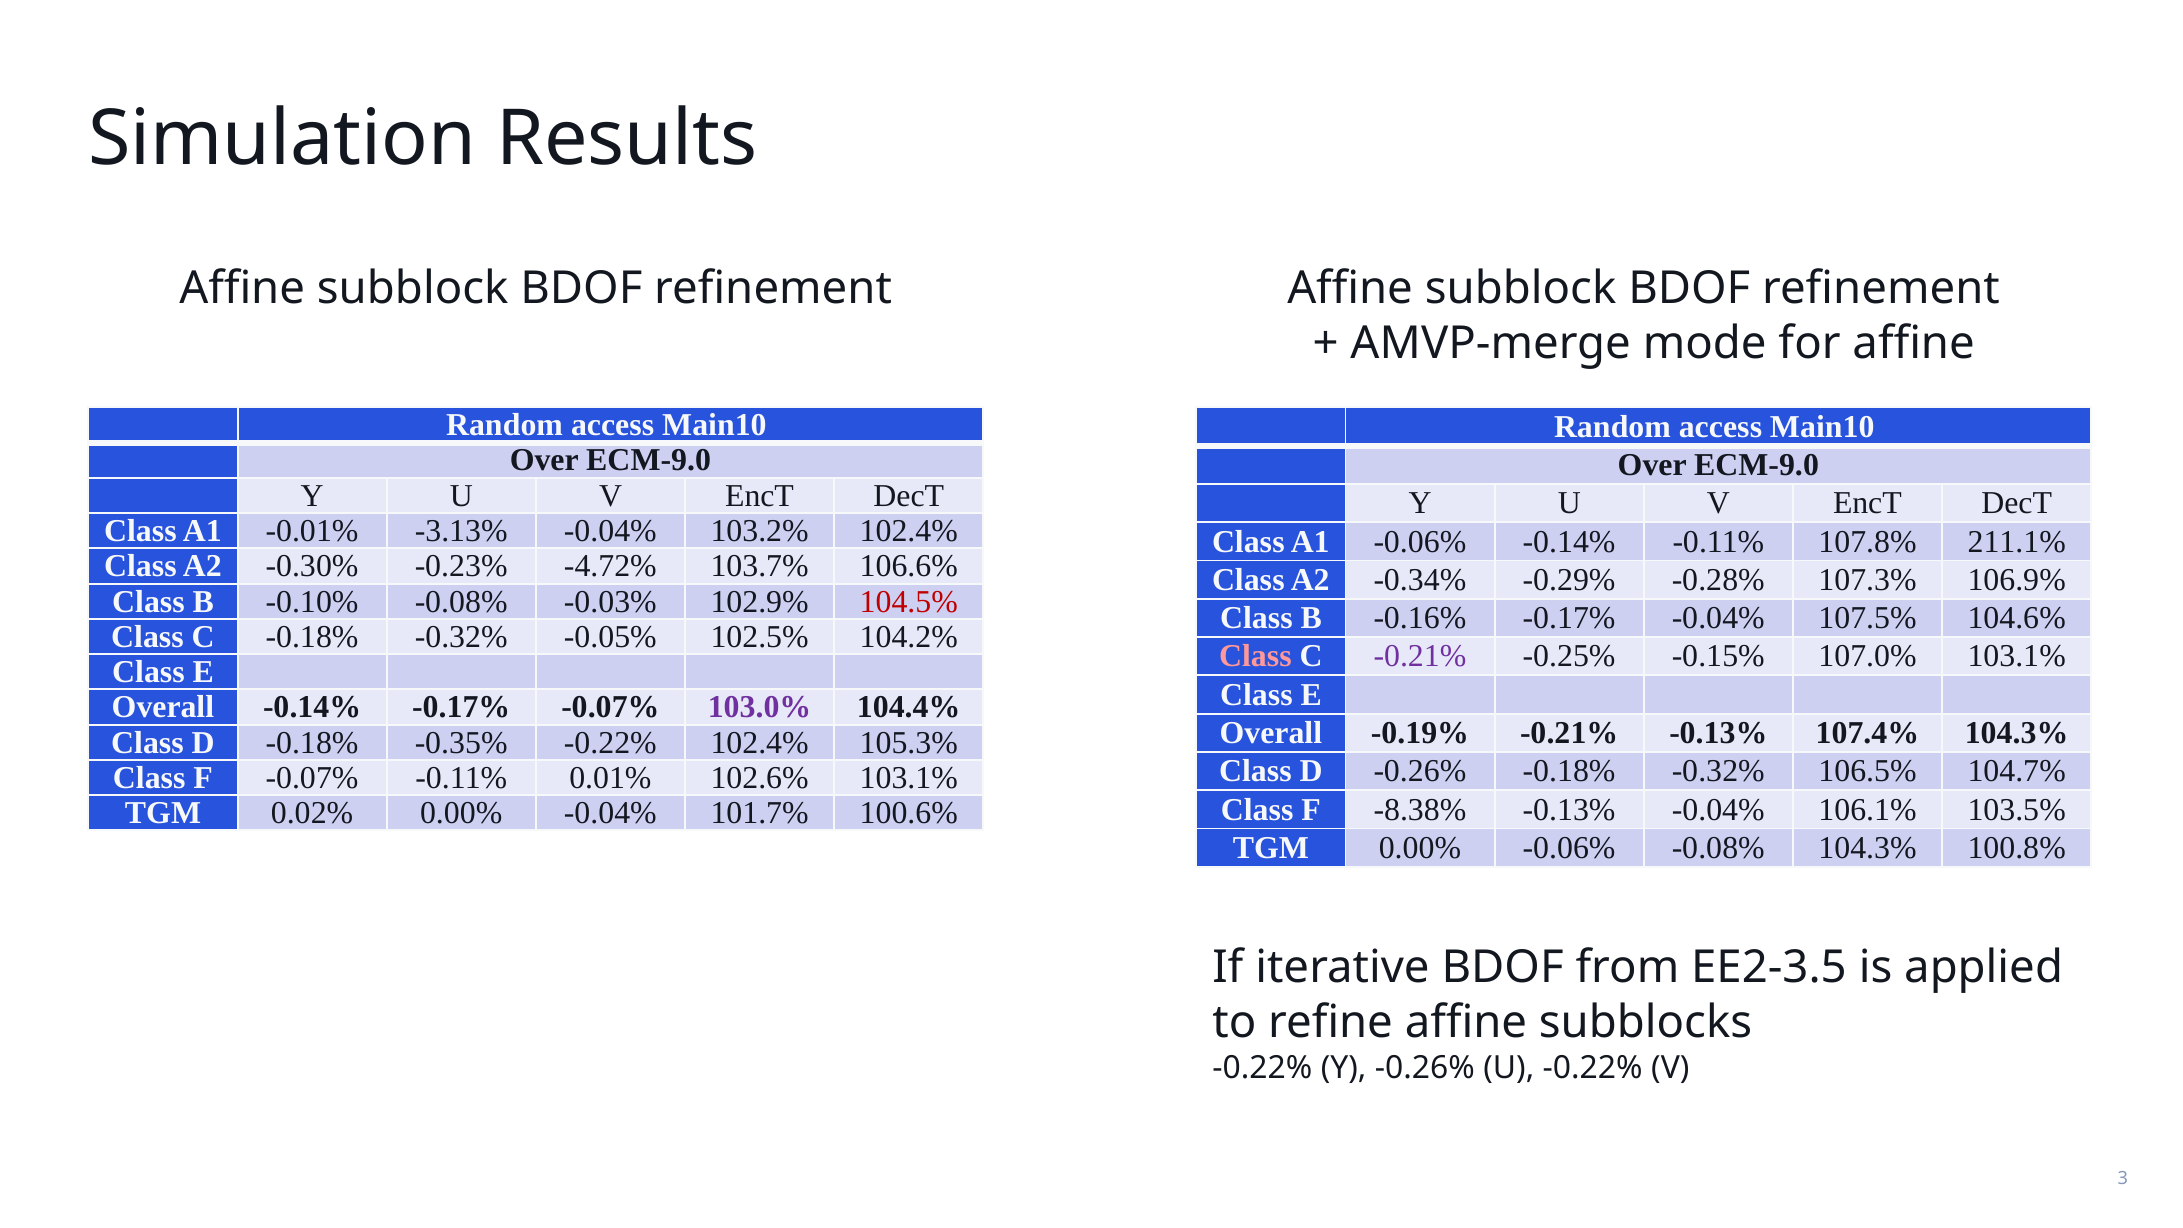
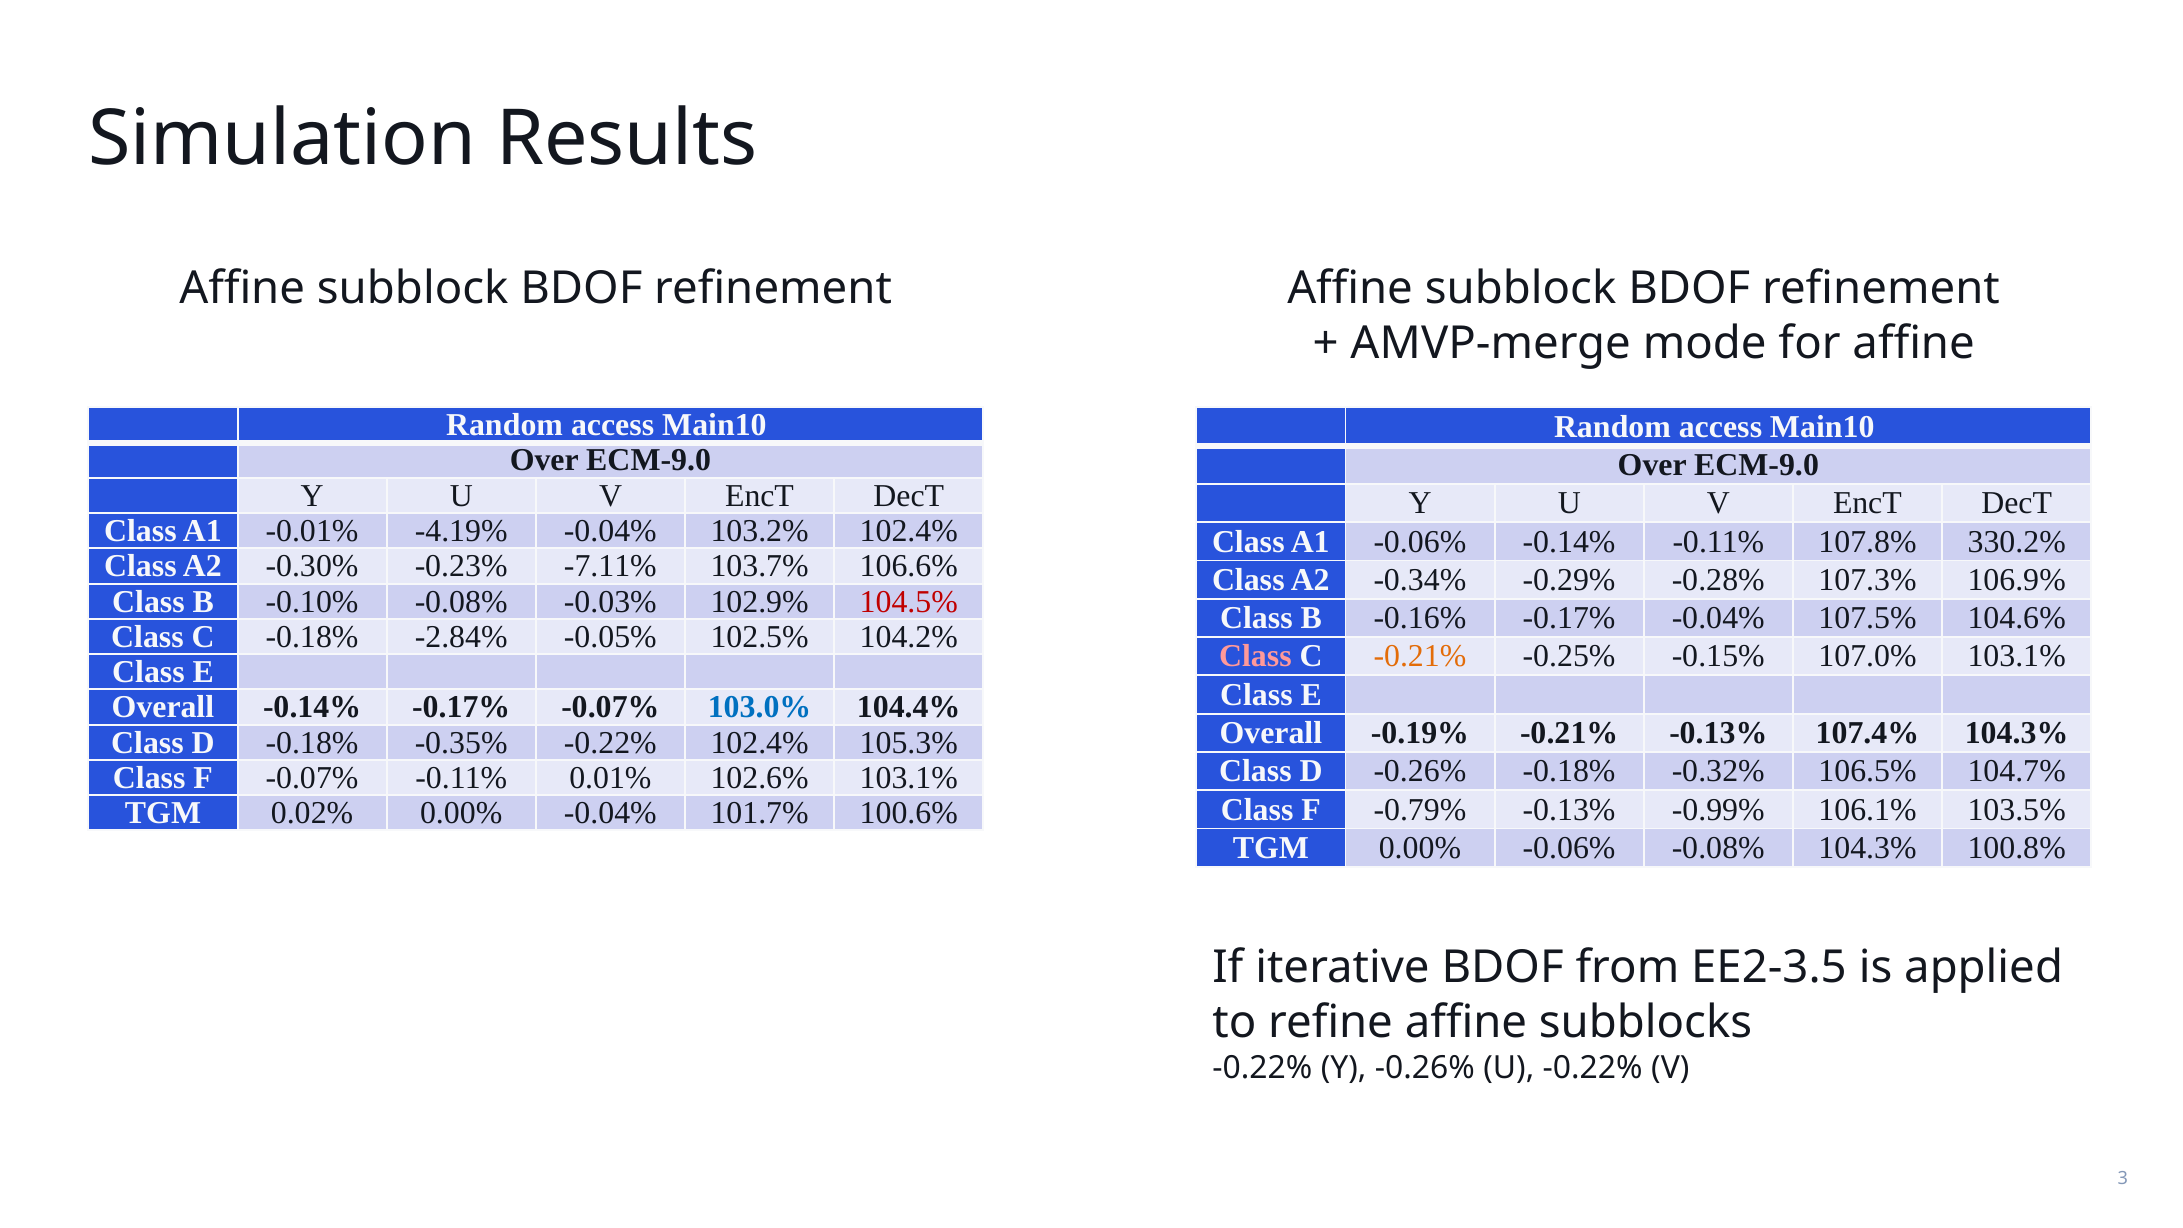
-3.13%: -3.13% -> -4.19% (461, 531)
211.1%: 211.1% -> 330.2% (2017, 542)
-4.72%: -4.72% -> -7.11% (610, 566)
C -0.18% -0.32%: -0.32% -> -2.84% (461, 637)
-0.21% colour: purple -> orange (1420, 656)
103.0% colour: purple -> blue (760, 707)
-8.38%: -8.38% -> -0.79% (1420, 810)
-0.13% -0.04%: -0.04% -> -0.99% (1718, 810)
